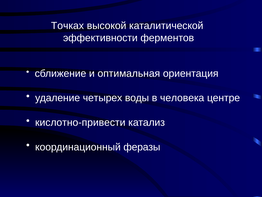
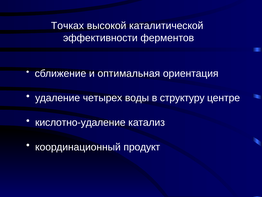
человека: человека -> структуру (182, 98)
кислотно-привести: кислотно-привести -> кислотно-удаление (80, 122)
феразы: феразы -> продукт (142, 147)
